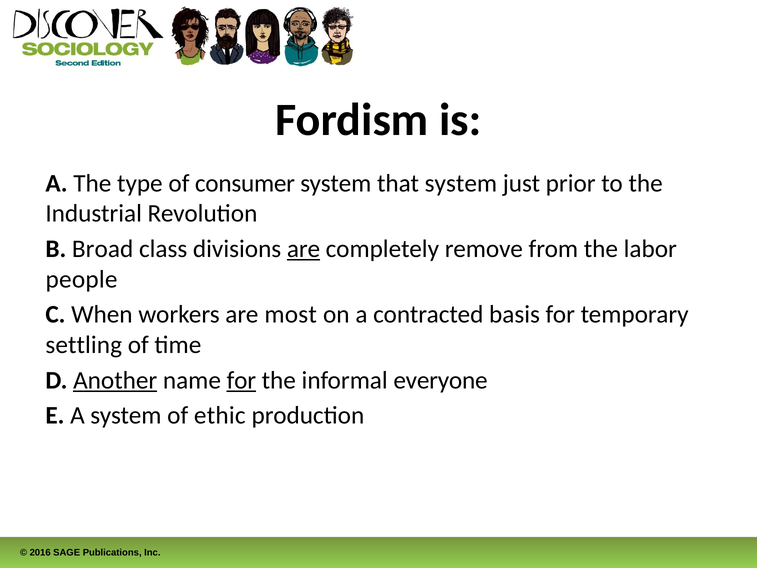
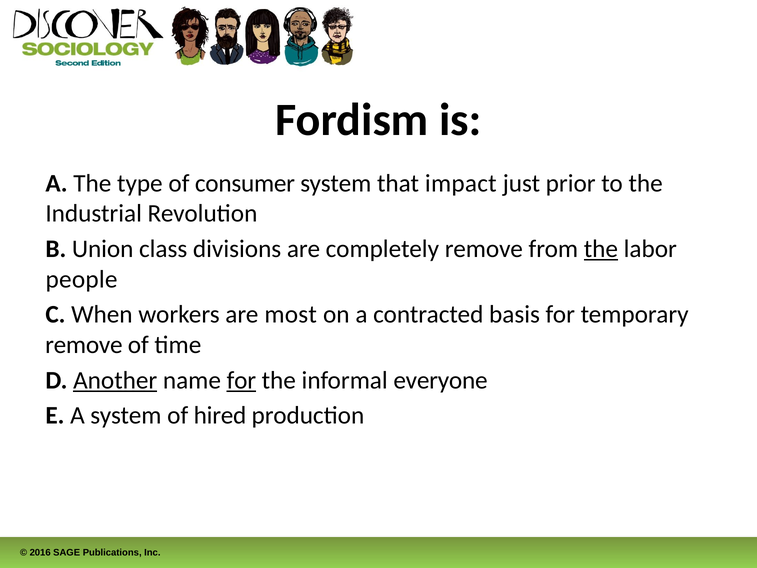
that system: system -> impact (461, 183)
Broad: Broad -> Union (103, 249)
are underline: present -> none (304, 249)
the underline: none -> present (601, 249)
settling: settling -> remove (84, 345)
ethic: ethic -> hired (220, 415)
